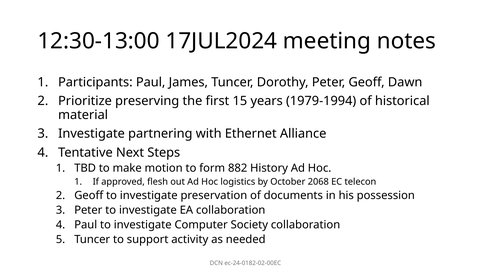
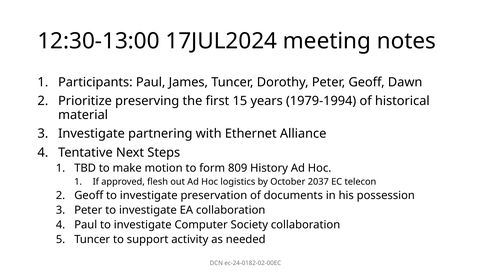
882: 882 -> 809 (238, 168)
2068: 2068 -> 2037 (318, 182)
